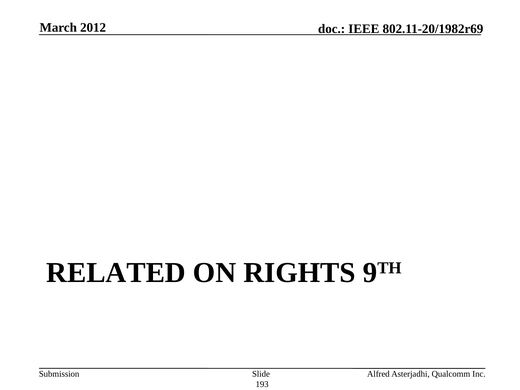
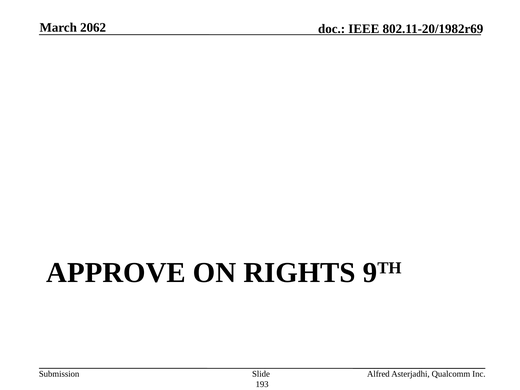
2012: 2012 -> 2062 (93, 28)
RELATED: RELATED -> APPROVE (116, 273)
